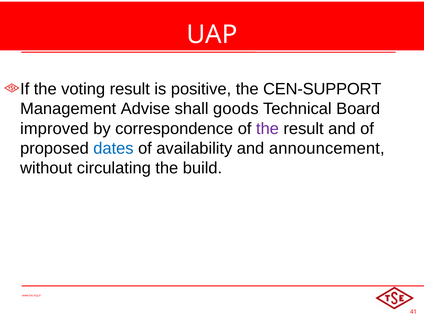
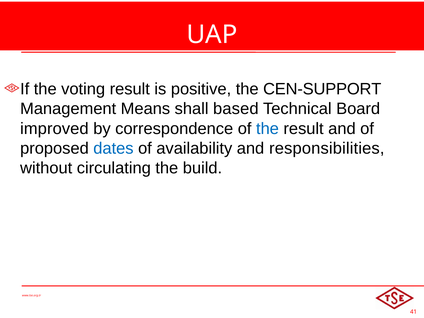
Advise: Advise -> Means (145, 109)
goods: goods -> based (236, 109)
the colour: purple -> blue (267, 129)
announcement: announcement -> responsibilities (327, 148)
